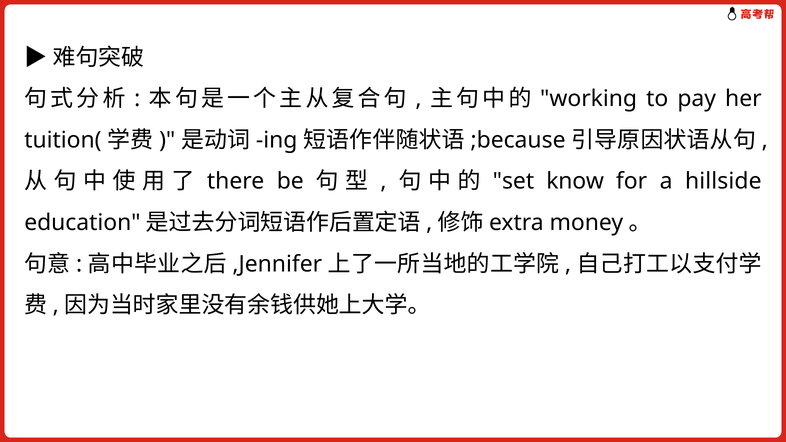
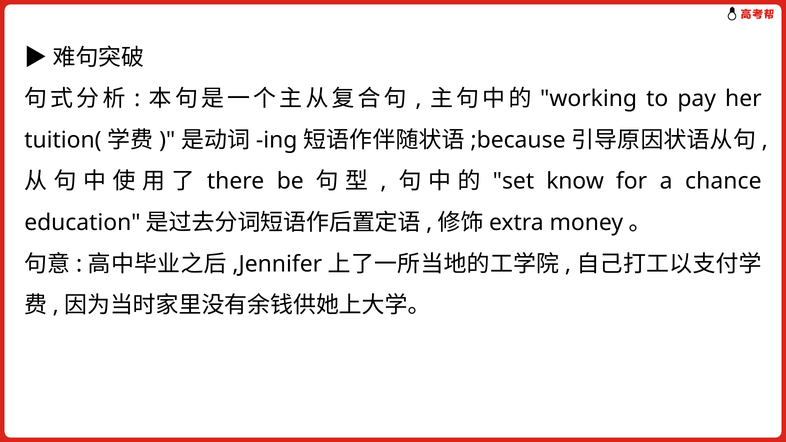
hillside: hillside -> chance (723, 181)
